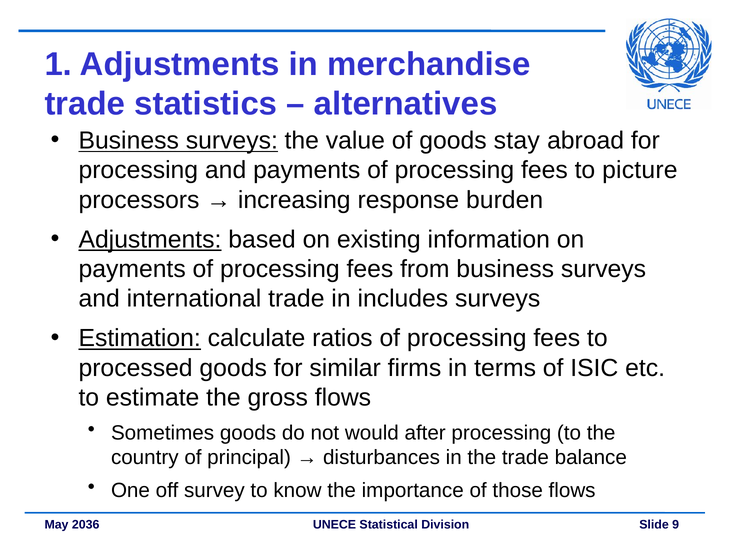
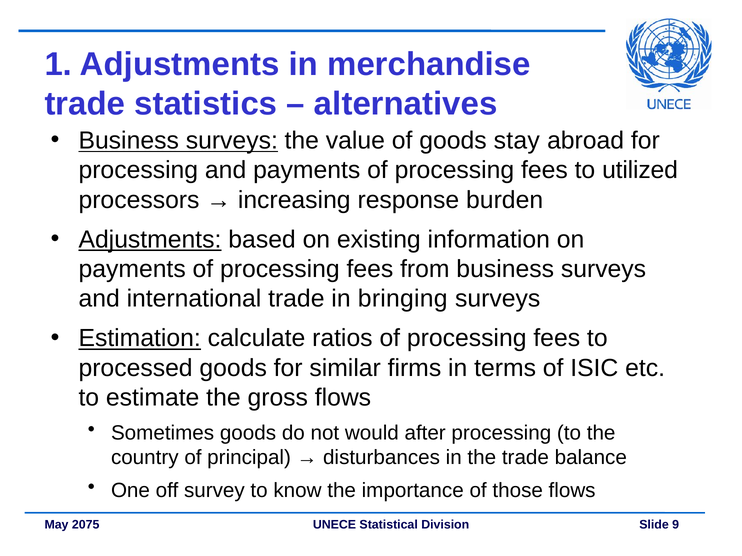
picture: picture -> utilized (640, 170)
includes: includes -> bringing (403, 299)
2036: 2036 -> 2075 (86, 525)
